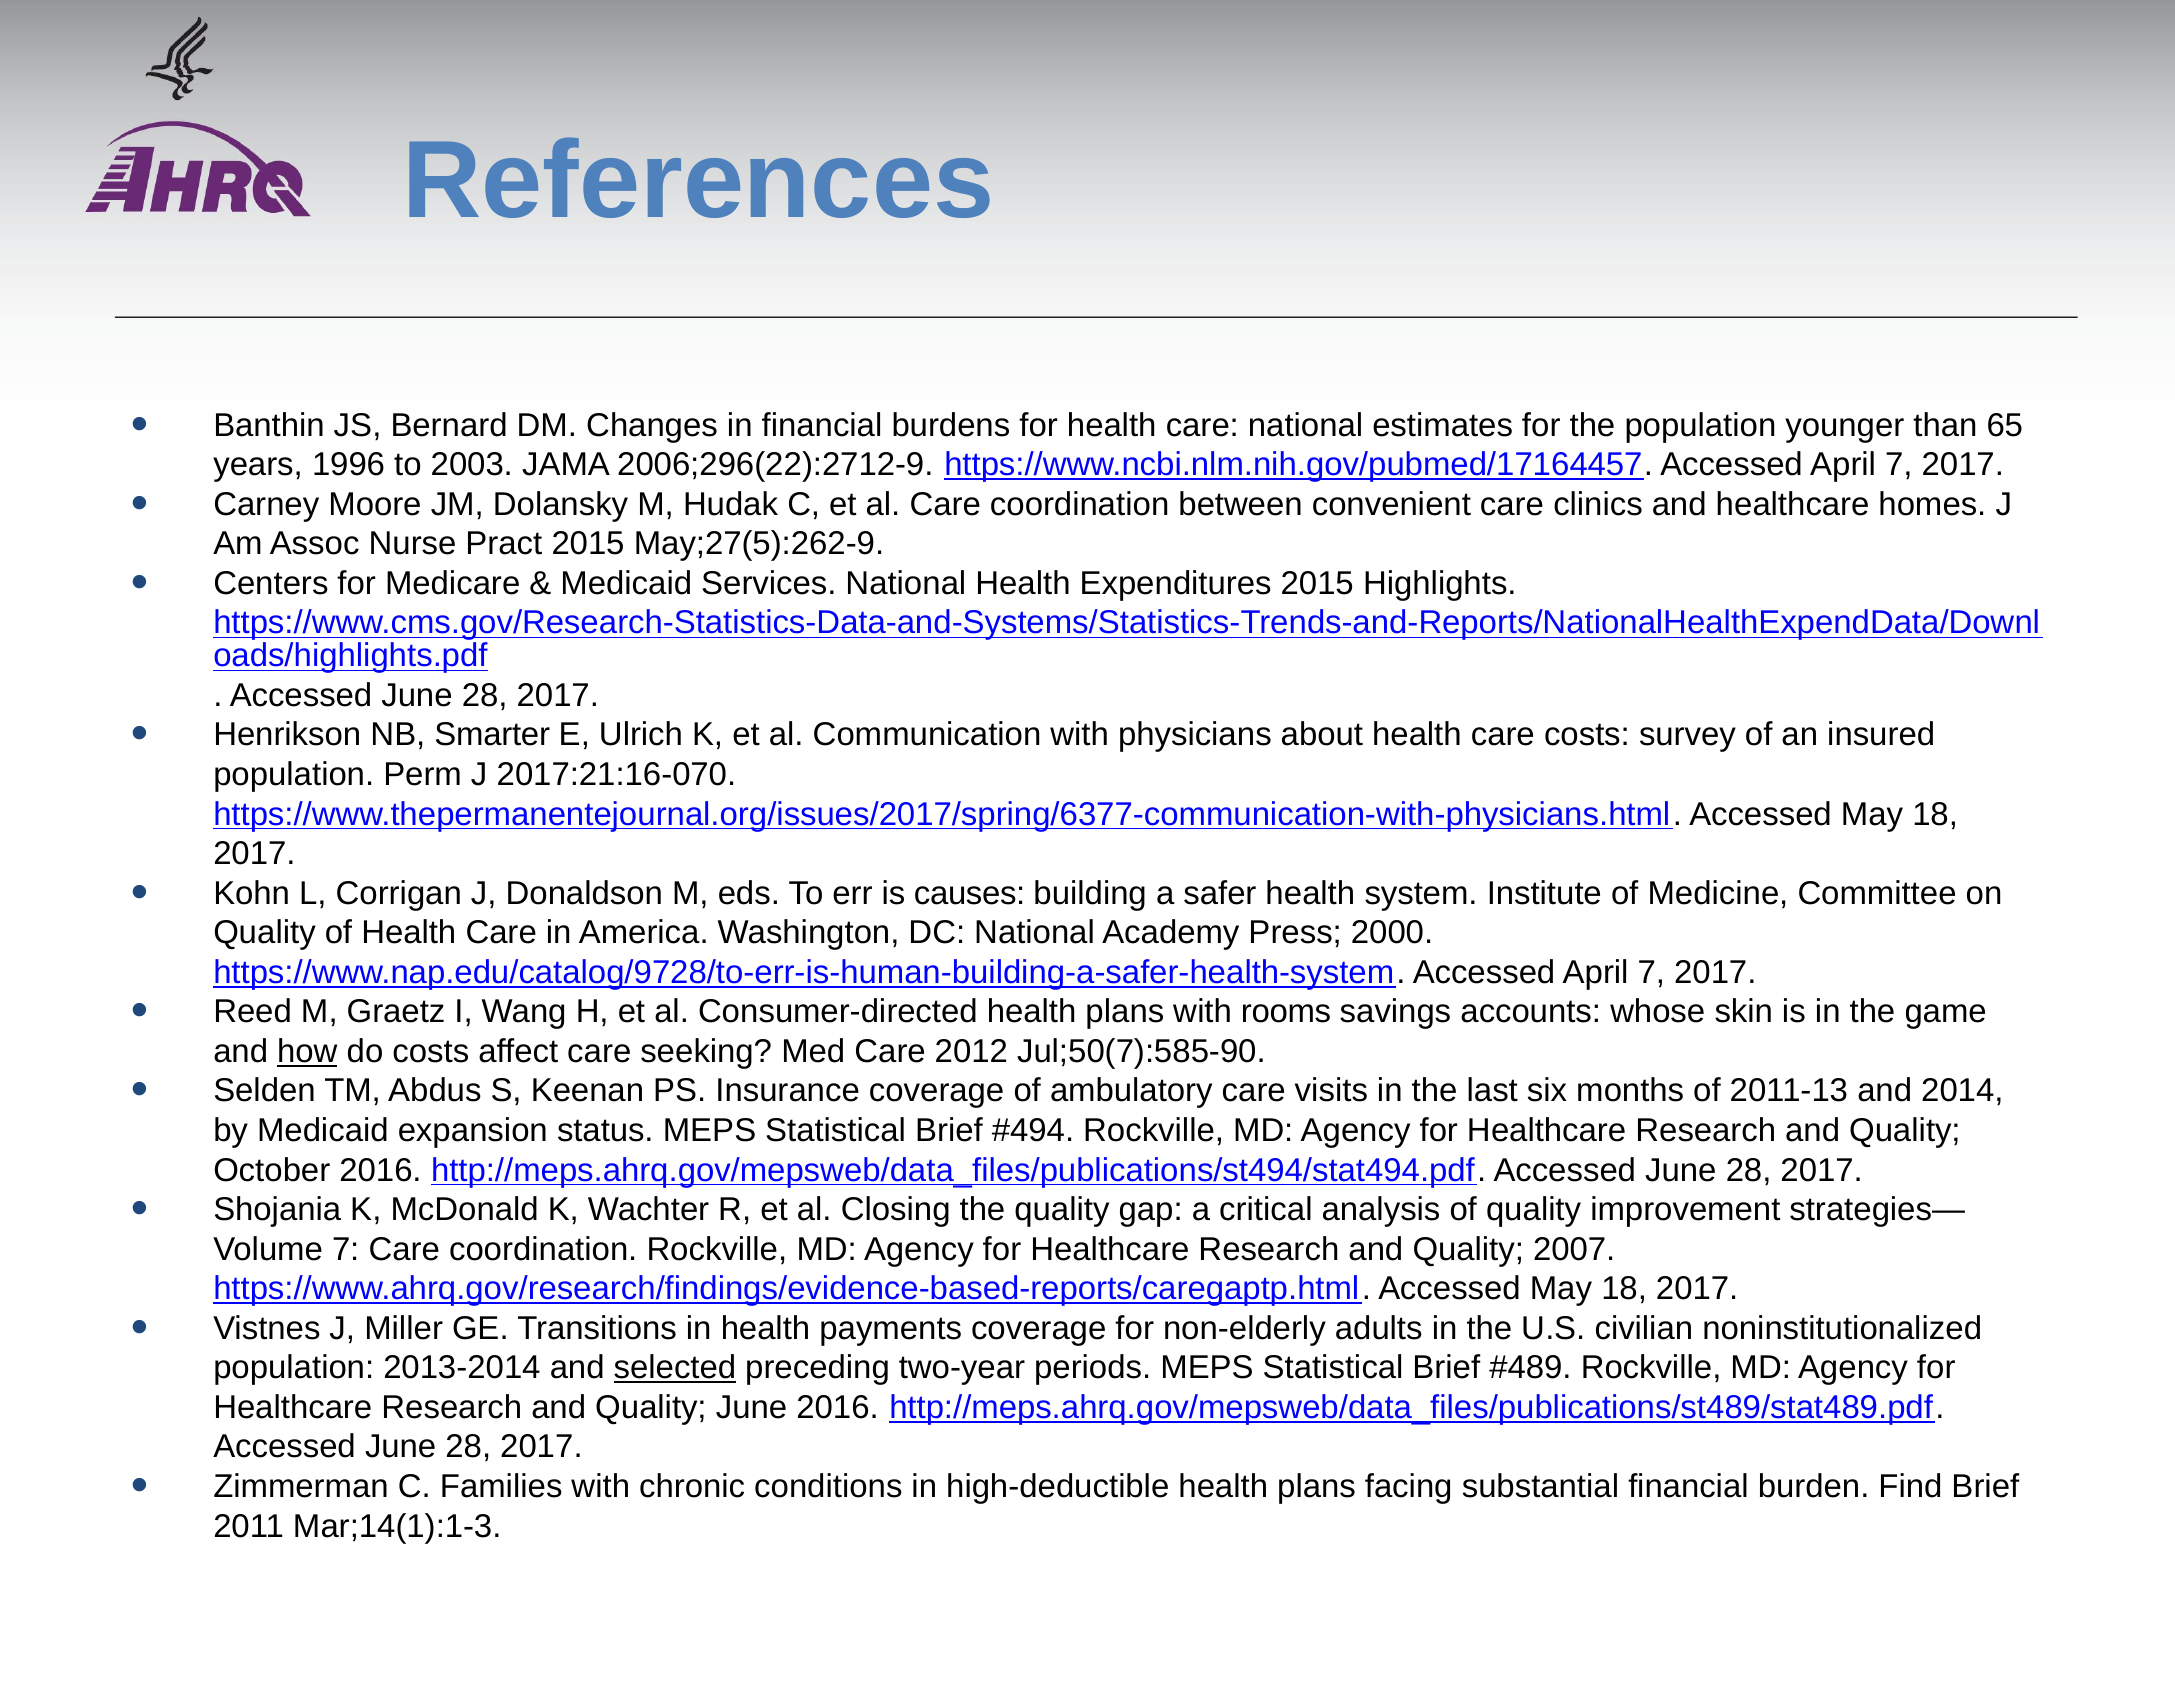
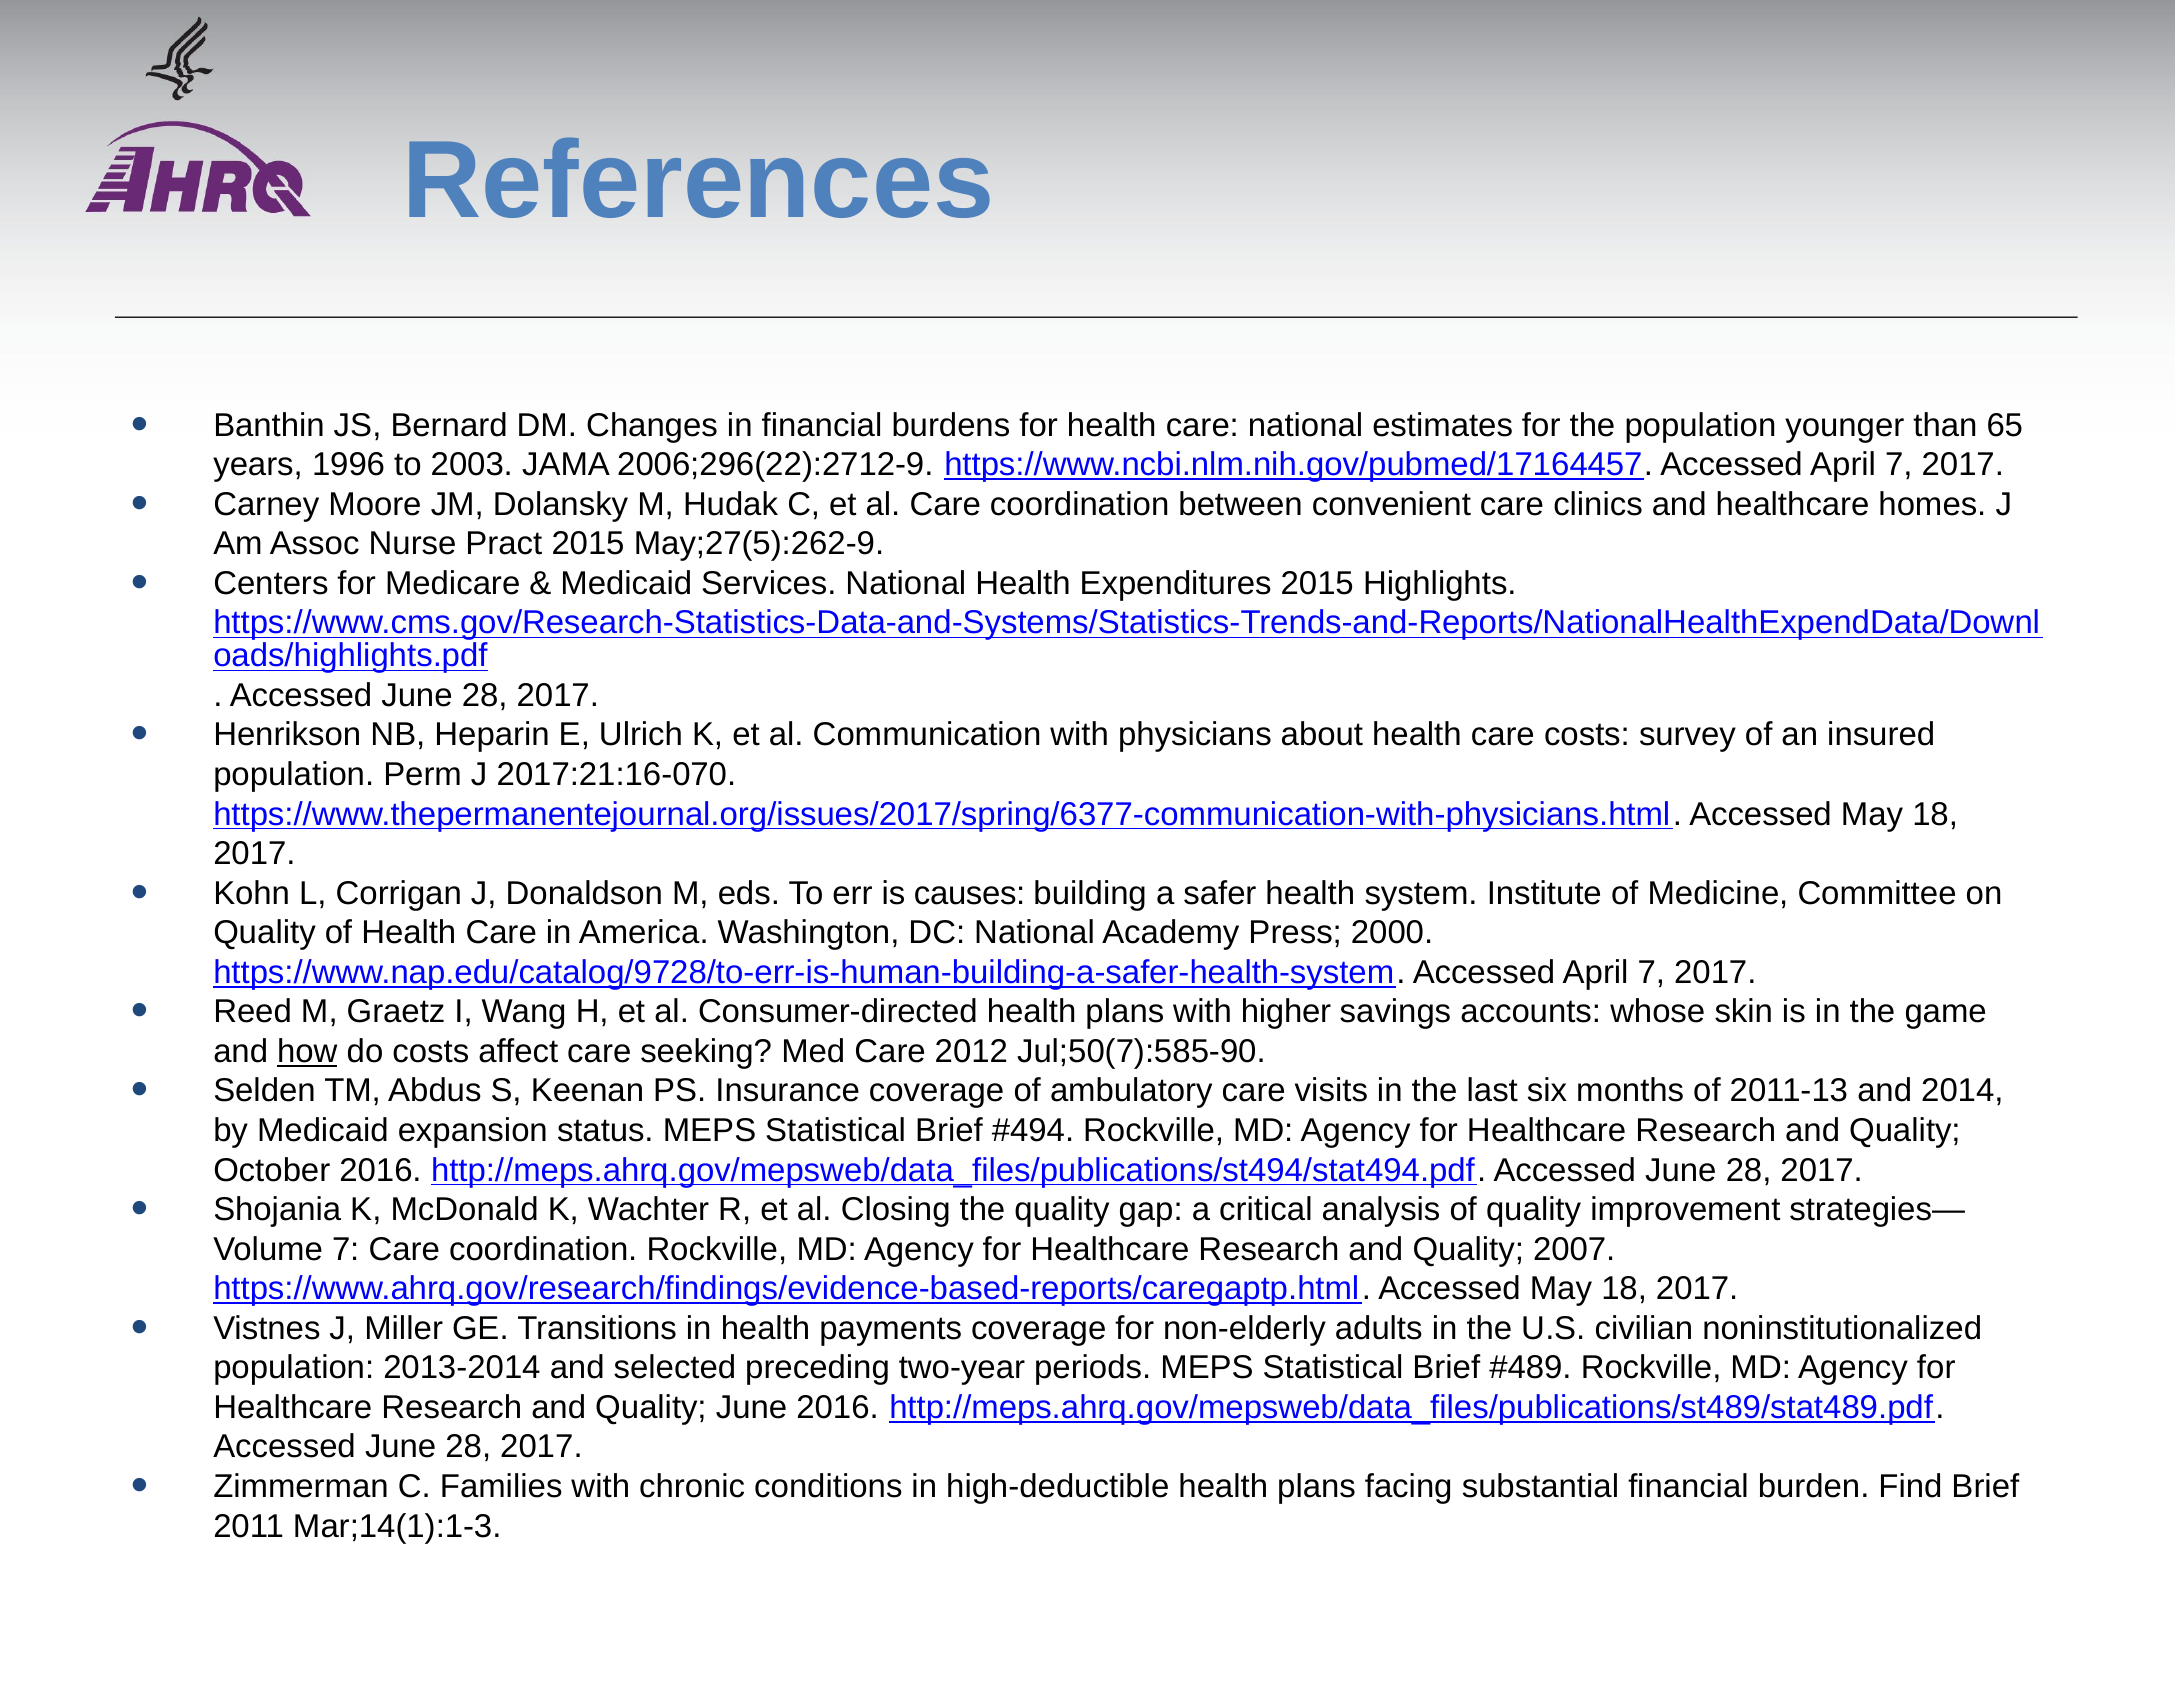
Smarter: Smarter -> Heparin (492, 735)
rooms: rooms -> higher (1286, 1012)
selected underline: present -> none (675, 1368)
